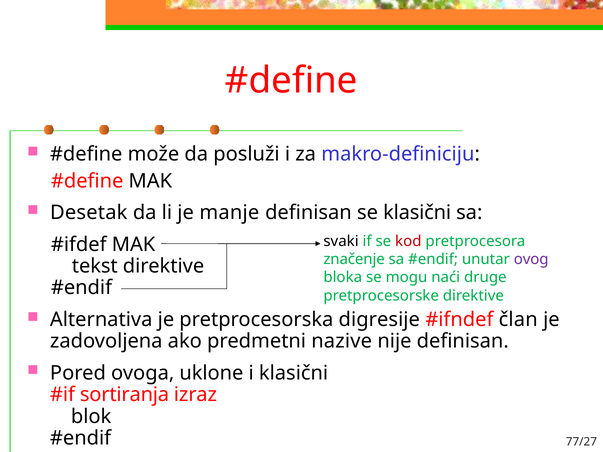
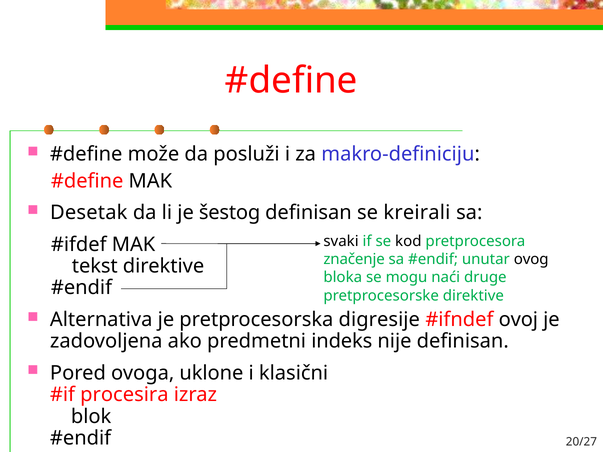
manje: manje -> šestog (230, 213)
se klasični: klasični -> kreirali (417, 213)
kod colour: red -> black (408, 241)
ovog colour: purple -> black (531, 260)
član: član -> ovoj (518, 320)
nazive: nazive -> indeks (342, 341)
sortiranja: sortiranja -> procesira (124, 395)
77/27: 77/27 -> 20/27 (581, 442)
